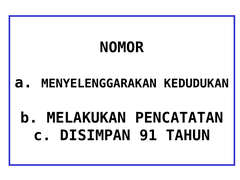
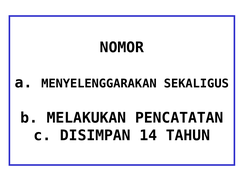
KEDUDUKAN: KEDUDUKAN -> SEKALIGUS (196, 84)
91: 91 -> 14 (148, 136)
